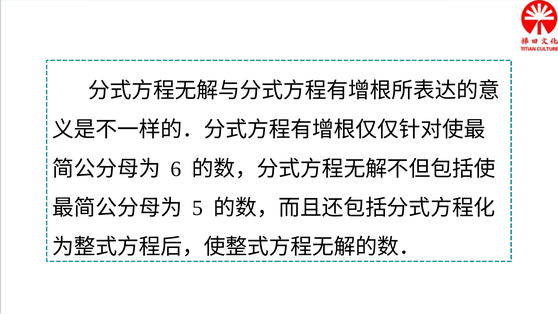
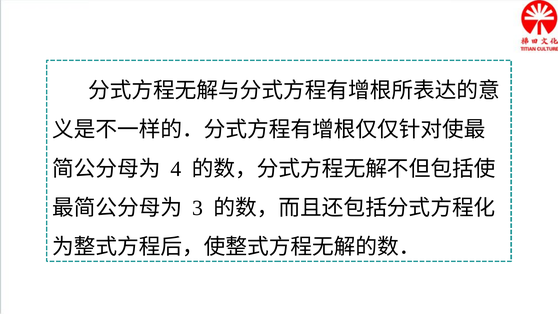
6: 6 -> 4 (176, 169)
5: 5 -> 3 (198, 208)
